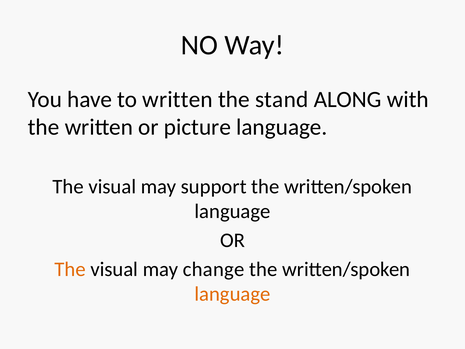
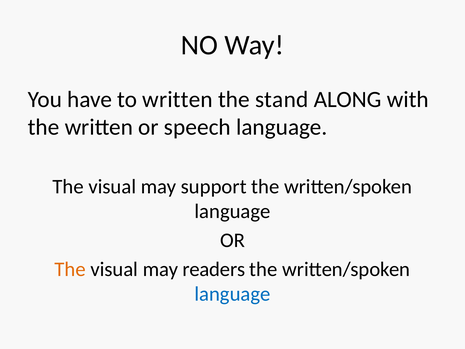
picture: picture -> speech (197, 127)
change: change -> readers (214, 269)
language colour: orange -> blue (232, 294)
